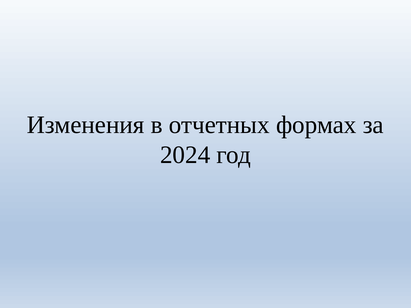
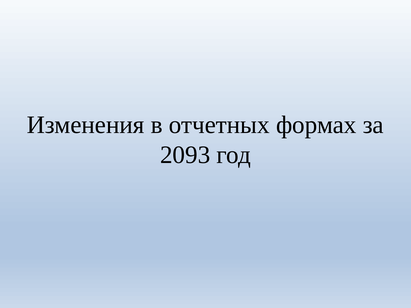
2024: 2024 -> 2093 (185, 155)
